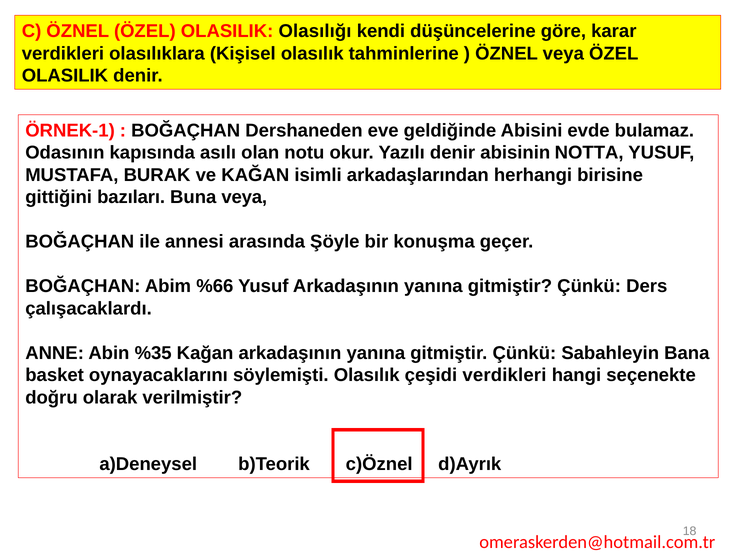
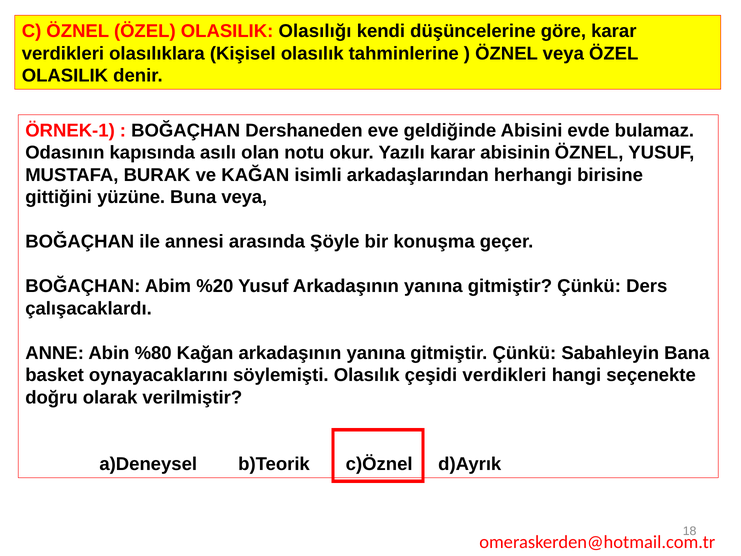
Yazılı denir: denir -> karar (453, 153)
abisinin NOTTA: NOTTA -> ÖZNEL (589, 153)
bazıları: bazıları -> yüzüne (131, 197)
%66: %66 -> %20 (215, 286)
%35: %35 -> %80 (153, 353)
